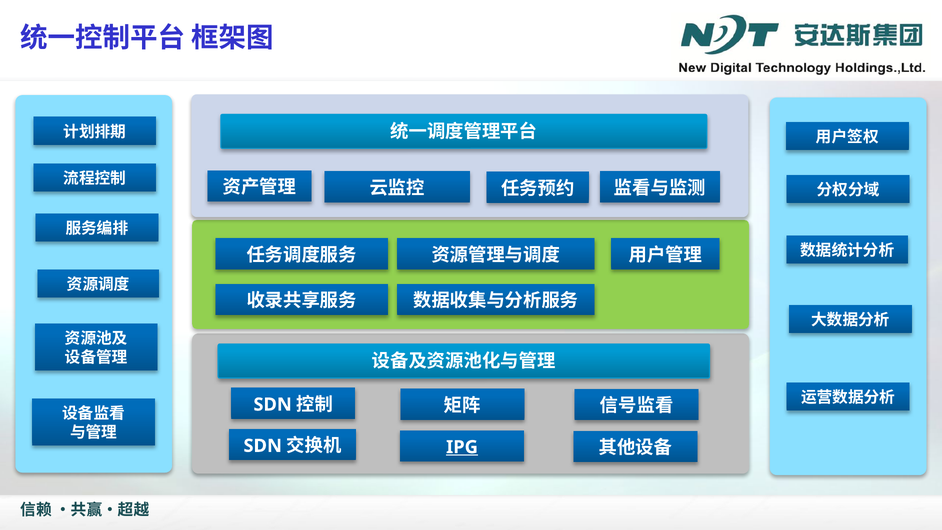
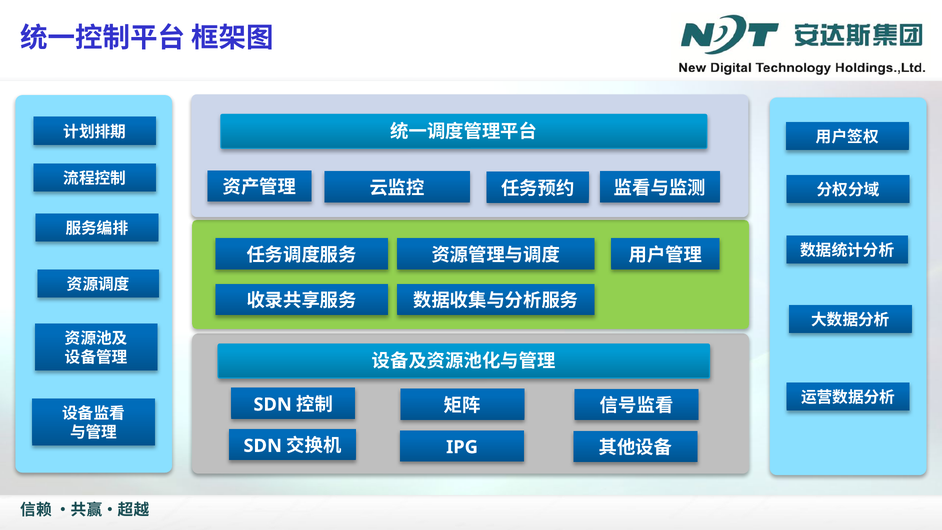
IPG underline: present -> none (462, 447)
